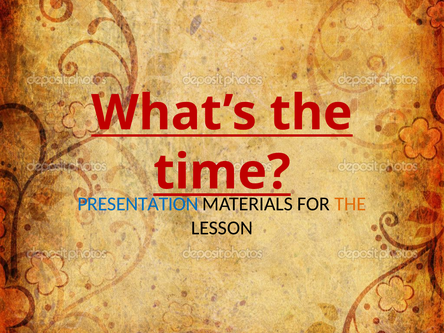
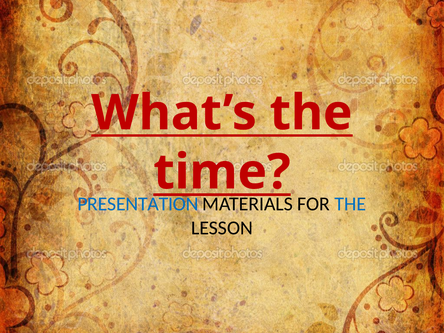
THE colour: orange -> blue (350, 204)
